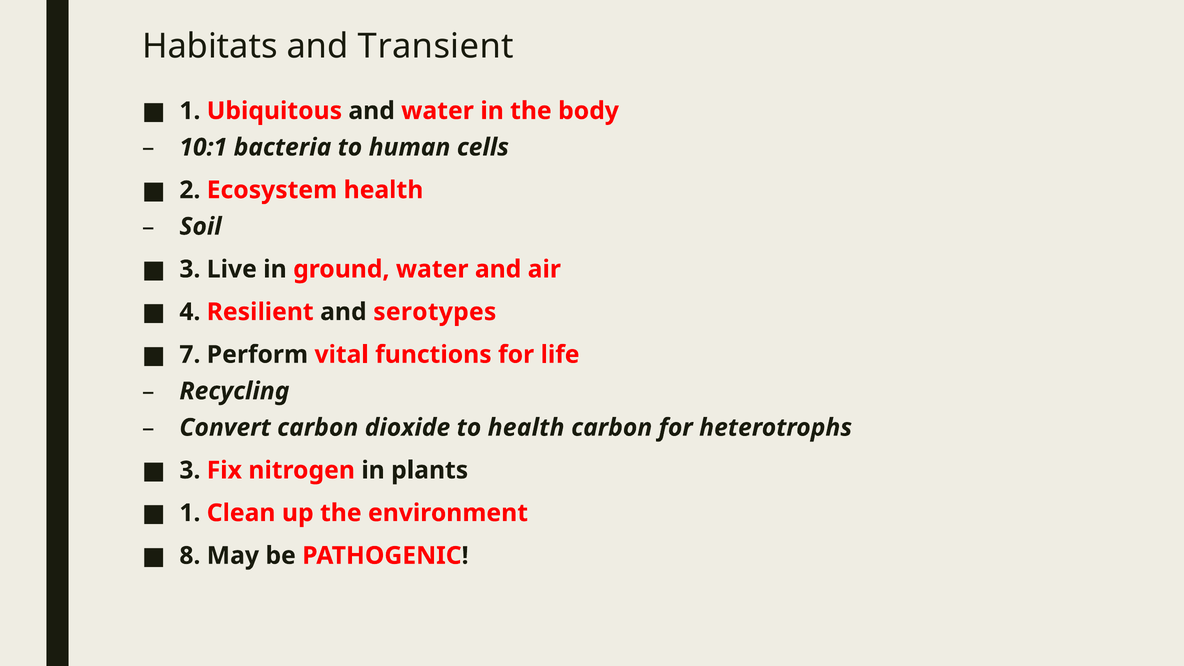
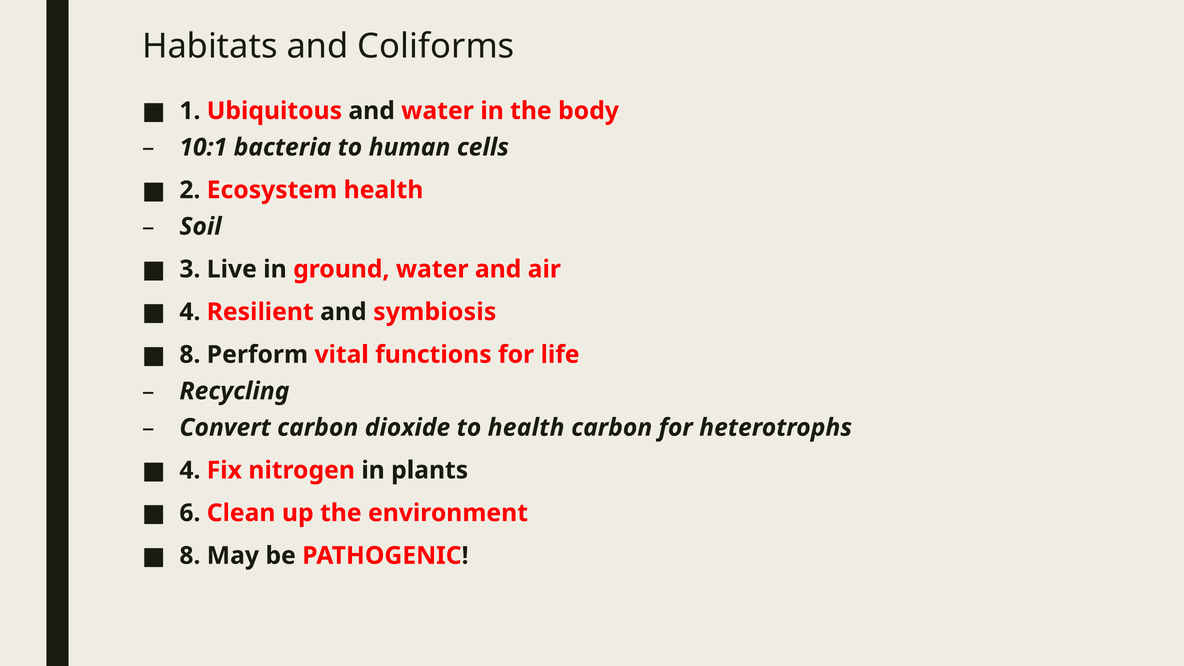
Transient: Transient -> Coliforms (436, 46)
serotypes: serotypes -> symbiosis (435, 312)
7: 7 -> 8 (190, 355)
3: 3 -> 4 (190, 470)
1: 1 -> 6 (190, 513)
